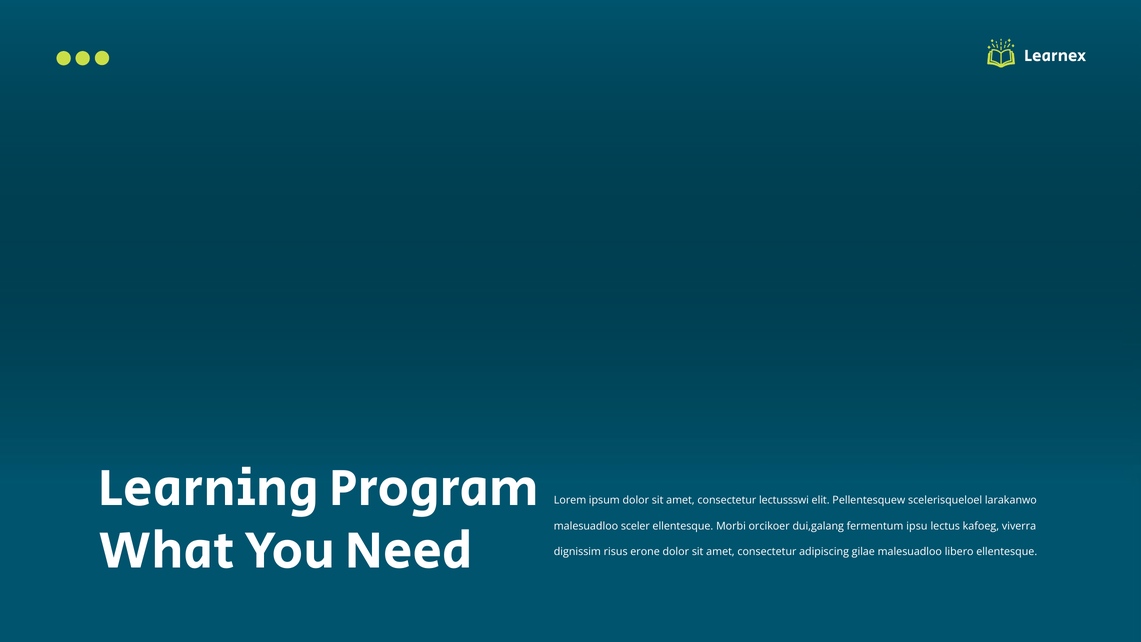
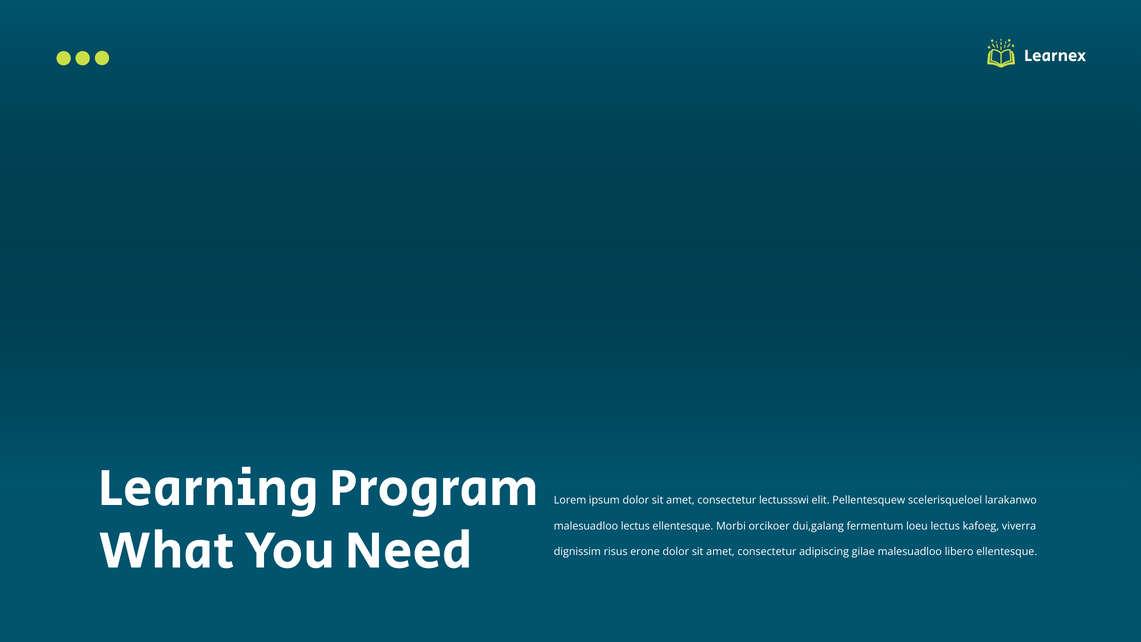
malesuadloo sceler: sceler -> lectus (635, 526)
ipsu: ipsu -> loeu (917, 526)
